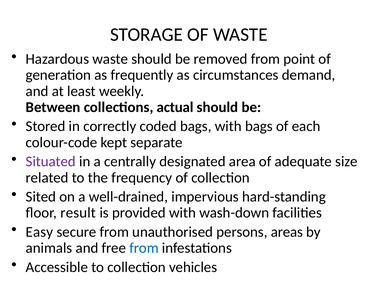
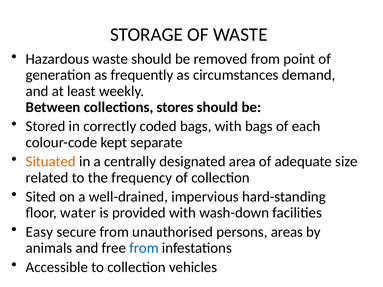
actual: actual -> stores (175, 107)
Situated colour: purple -> orange (51, 162)
result: result -> water (78, 213)
